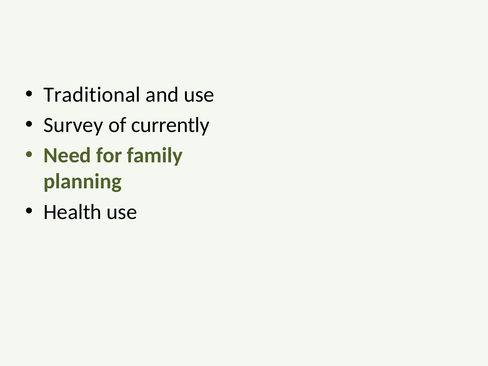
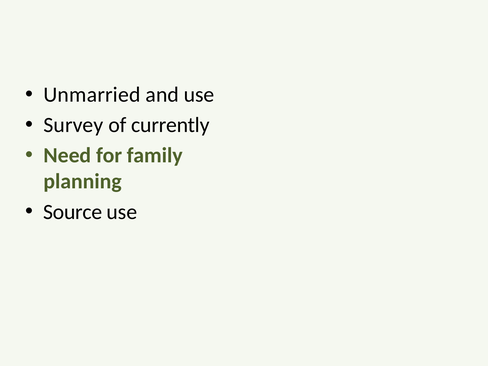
Traditional: Traditional -> Unmarried (92, 95)
Health: Health -> Source (73, 212)
